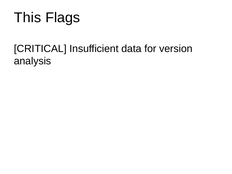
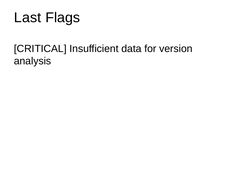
This: This -> Last (28, 18)
